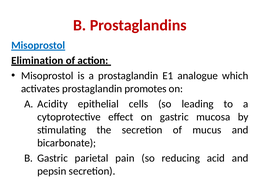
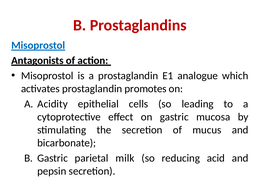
Elimination: Elimination -> Antagonists (37, 61)
pain: pain -> milk (125, 158)
